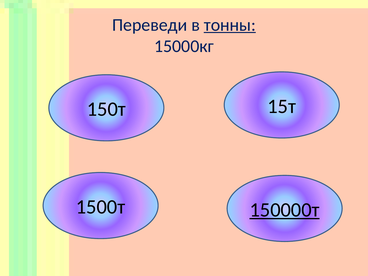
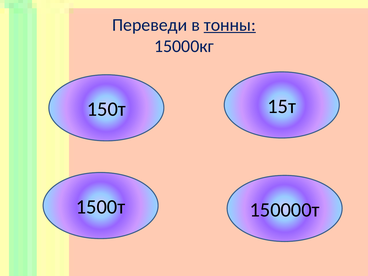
150000т underline: present -> none (285, 210)
